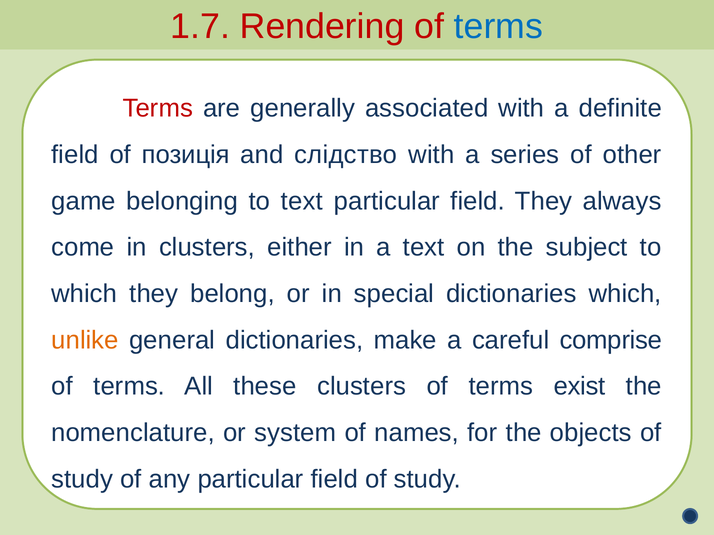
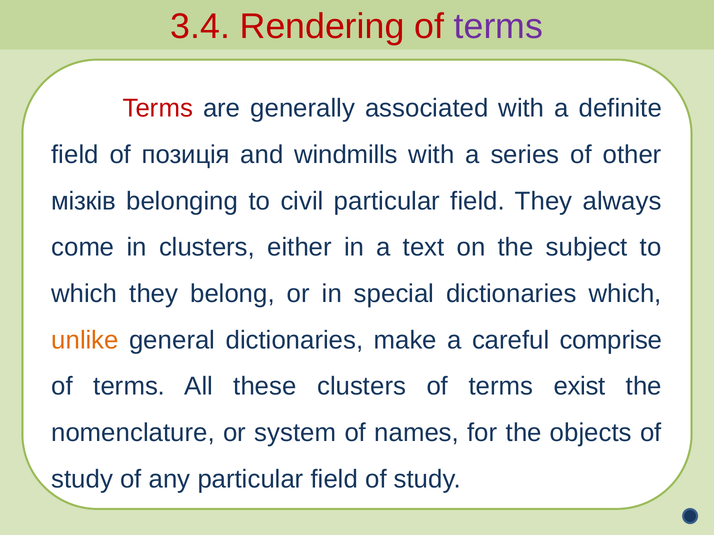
1.7: 1.7 -> 3.4 (200, 27)
terms colour: blue -> purple (498, 27)
слідство: слідство -> windmills (346, 155)
game: game -> мізків (84, 201)
to text: text -> civil (302, 201)
